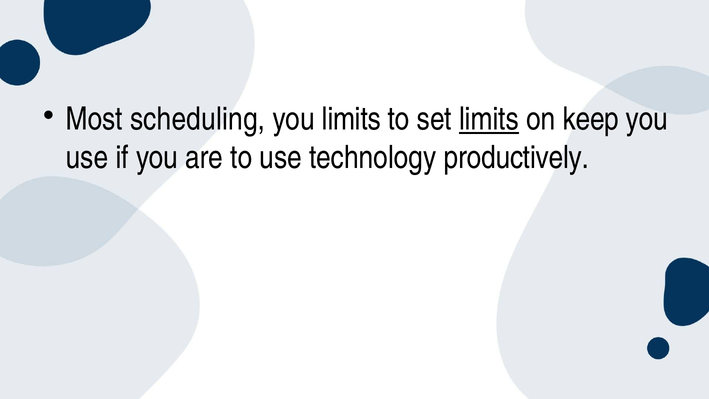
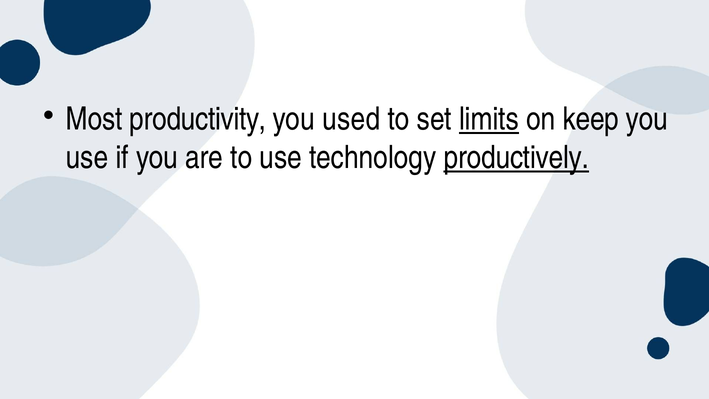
scheduling: scheduling -> productivity (198, 119)
you limits: limits -> used (351, 119)
productively underline: none -> present (516, 158)
